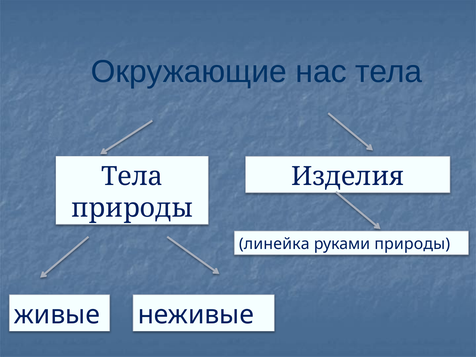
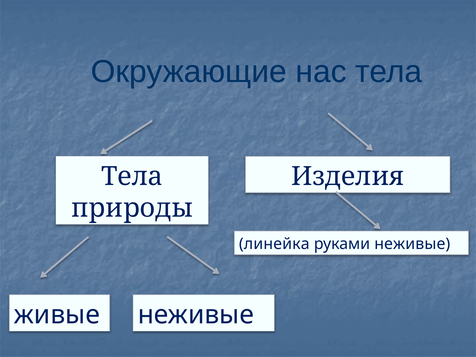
руками природы: природы -> неживые (412, 244)
